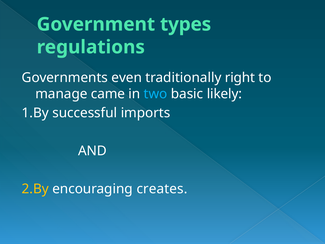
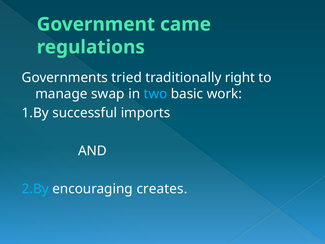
types: types -> came (186, 24)
even: even -> tried (127, 78)
came: came -> swap (108, 94)
likely: likely -> work (224, 94)
2.By colour: yellow -> light blue (35, 189)
